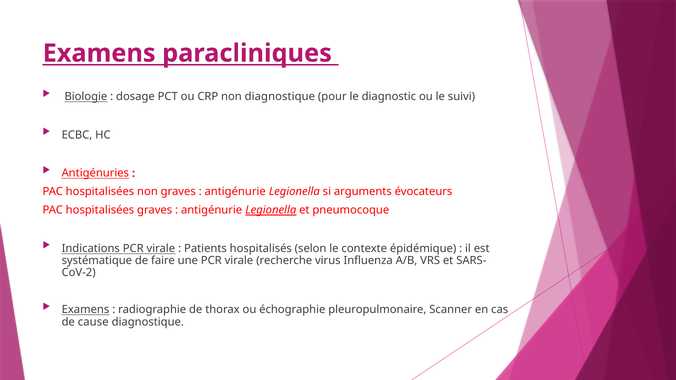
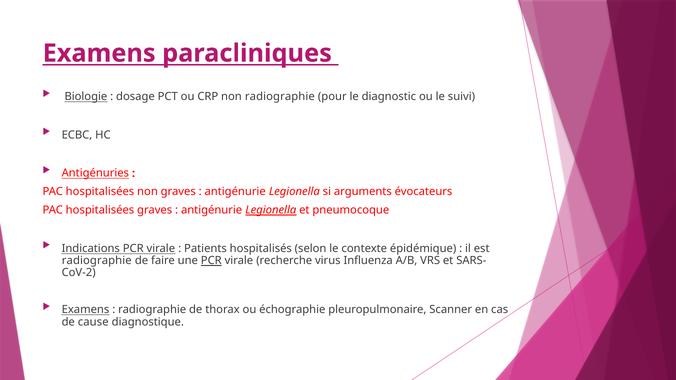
non diagnostique: diagnostique -> radiographie (280, 97)
systématique: systématique -> radiographie (97, 261)
PCR underline: none -> present (211, 261)
